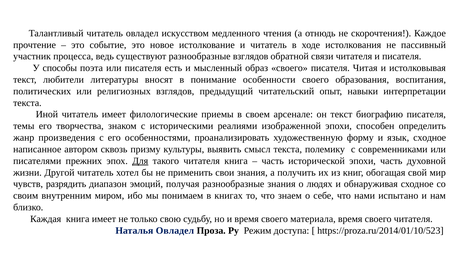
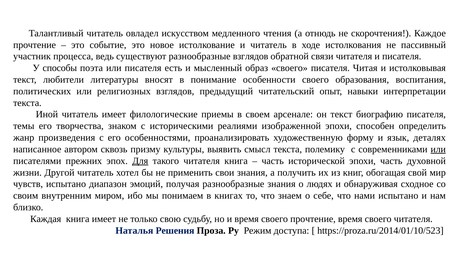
язык сходное: сходное -> деталях (430, 138)
или underline: none -> present (438, 150)
чувств разрядить: разрядить -> испытано (66, 184)
своего материала: материала -> прочтение (313, 219)
Наталья Овладел: Овладел -> Решения (175, 231)
